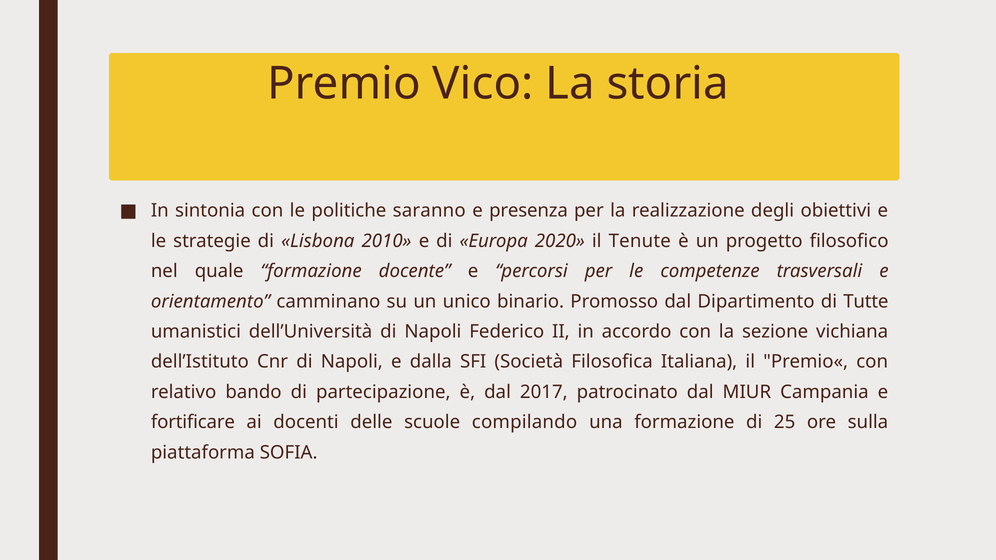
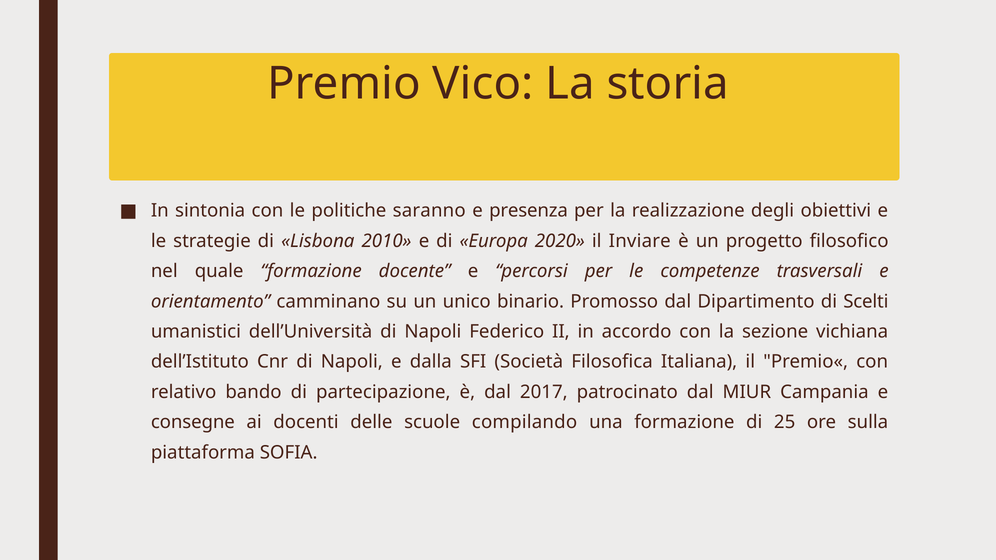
Tenute: Tenute -> Inviare (640, 241)
Tutte: Tutte -> Scelti (866, 302)
fortificare: fortificare -> consegne (193, 422)
